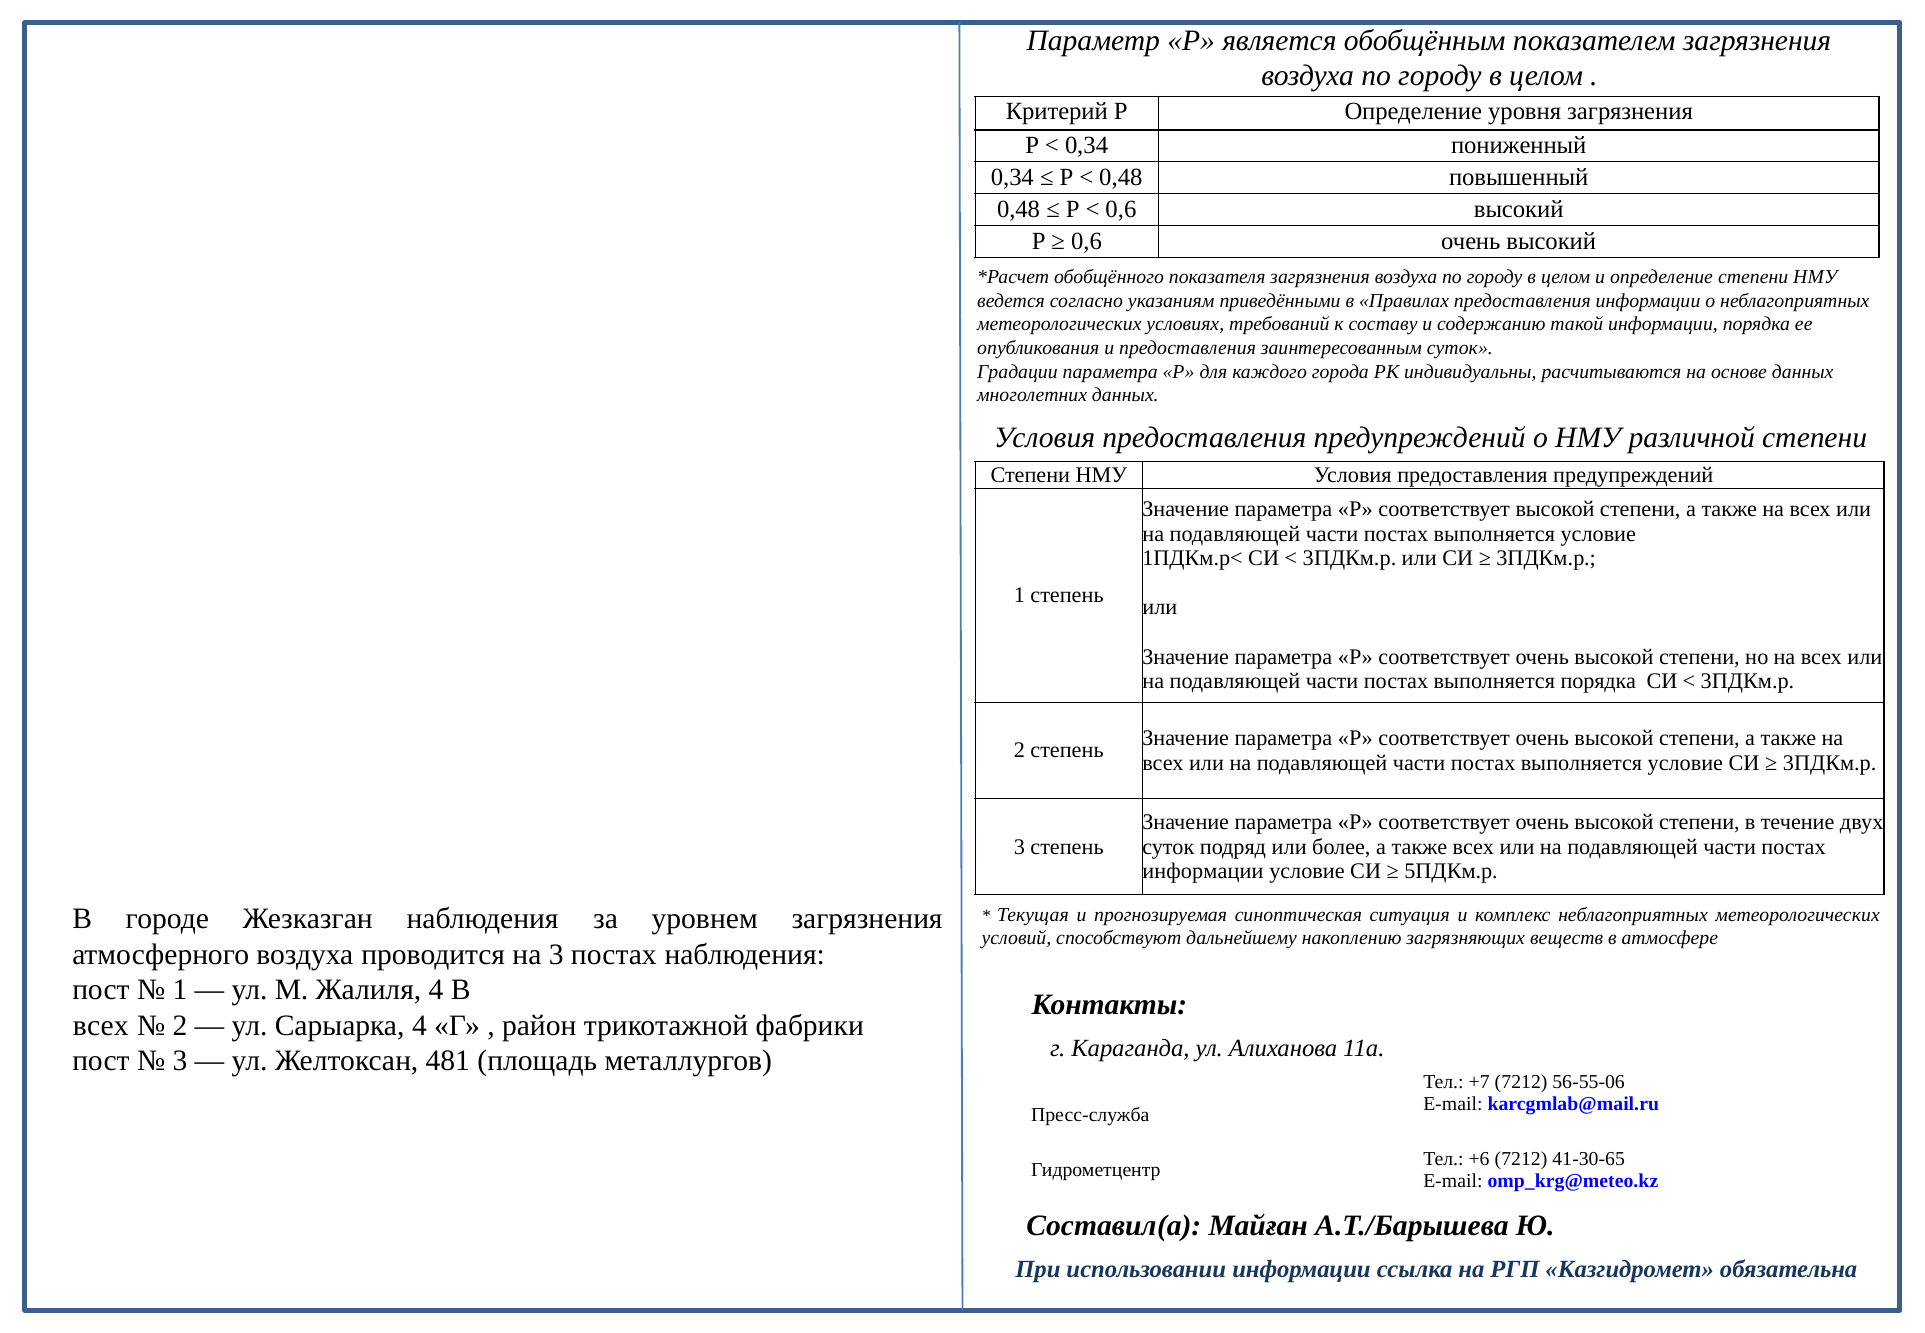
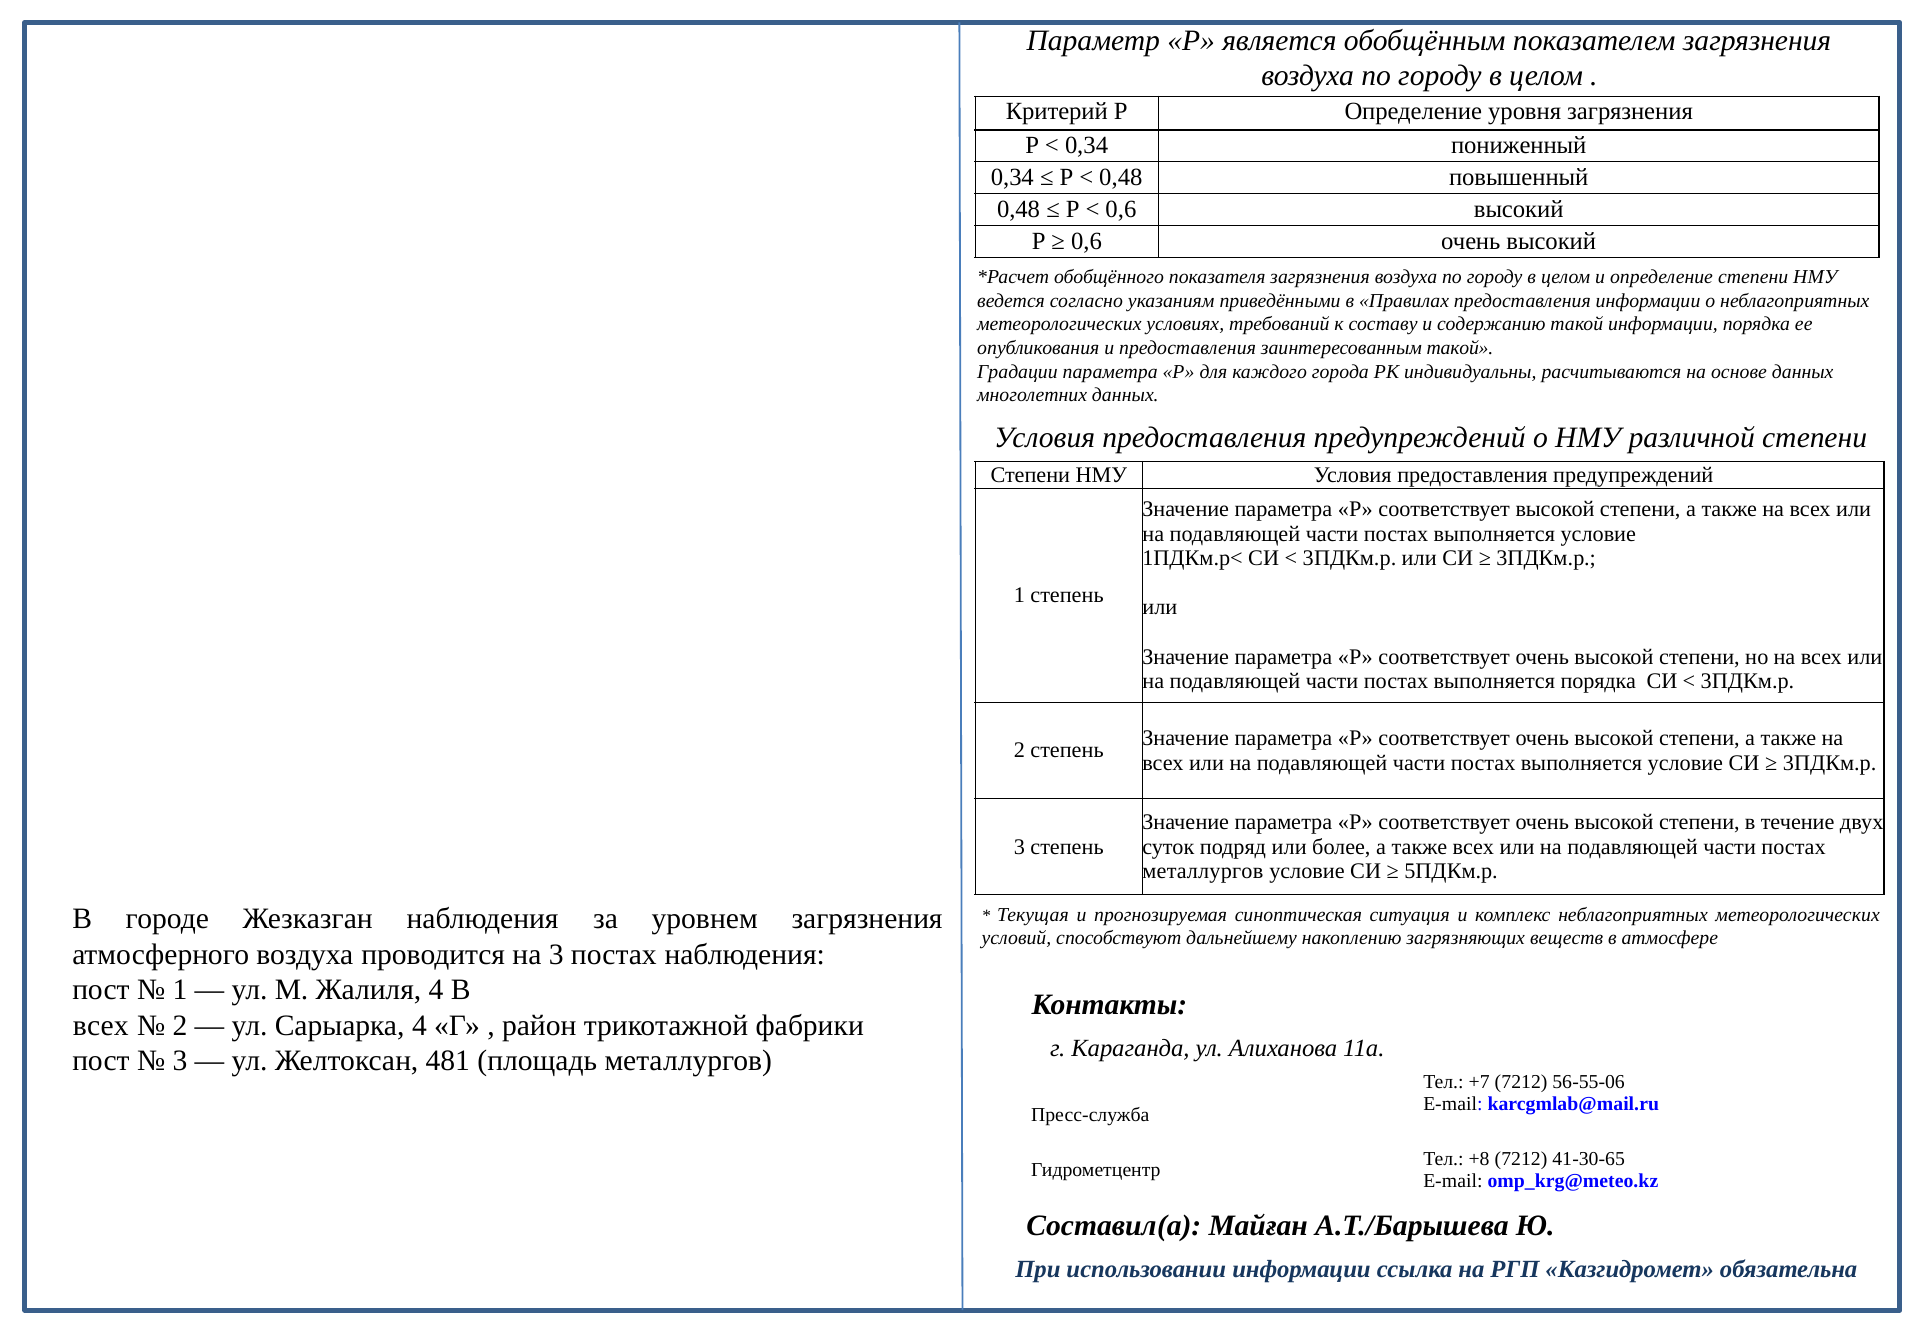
заинтересованным суток: суток -> такой (1460, 348)
информации: информации -> металлургов (1203, 871)
+6: +6 -> +8 (1479, 1159)
